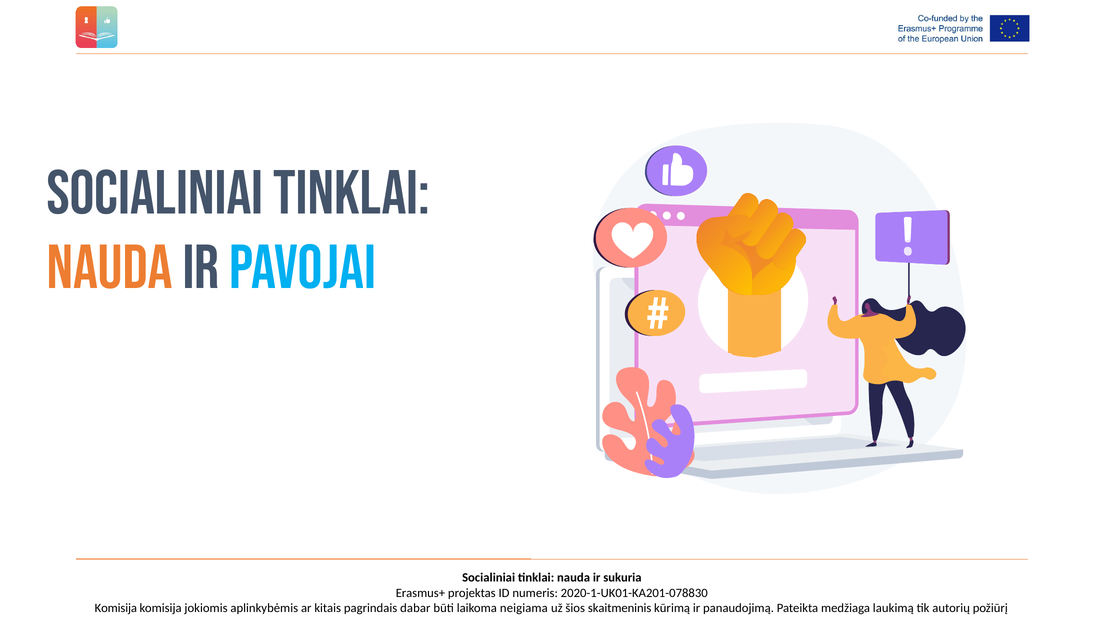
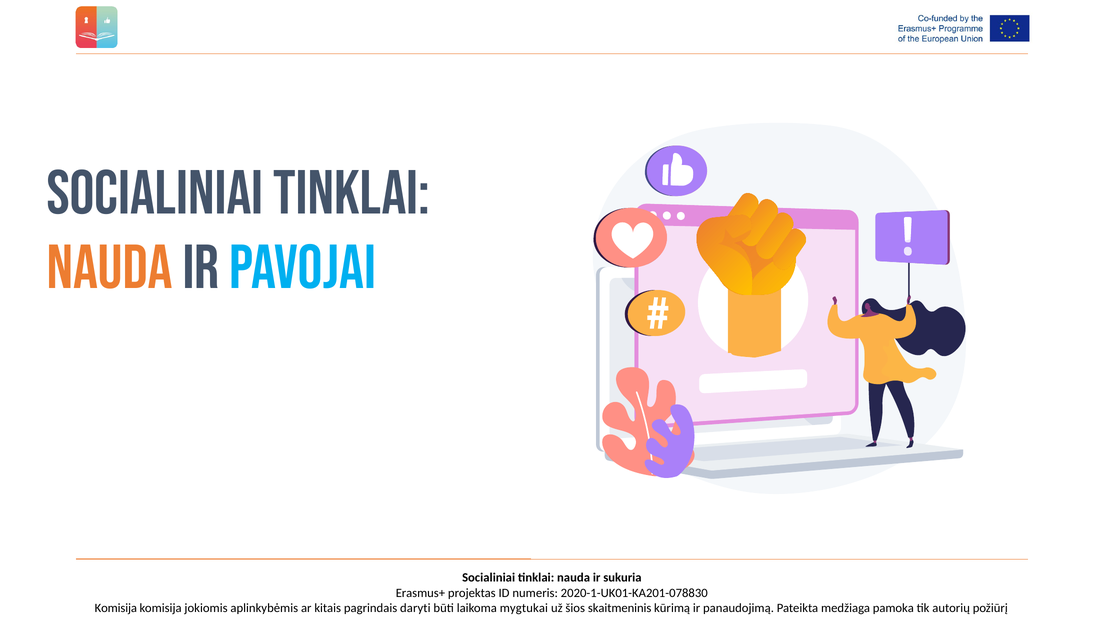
dabar: dabar -> daryti (415, 608)
neigiama: neigiama -> mygtukai (524, 608)
laukimą: laukimą -> pamoka (893, 608)
